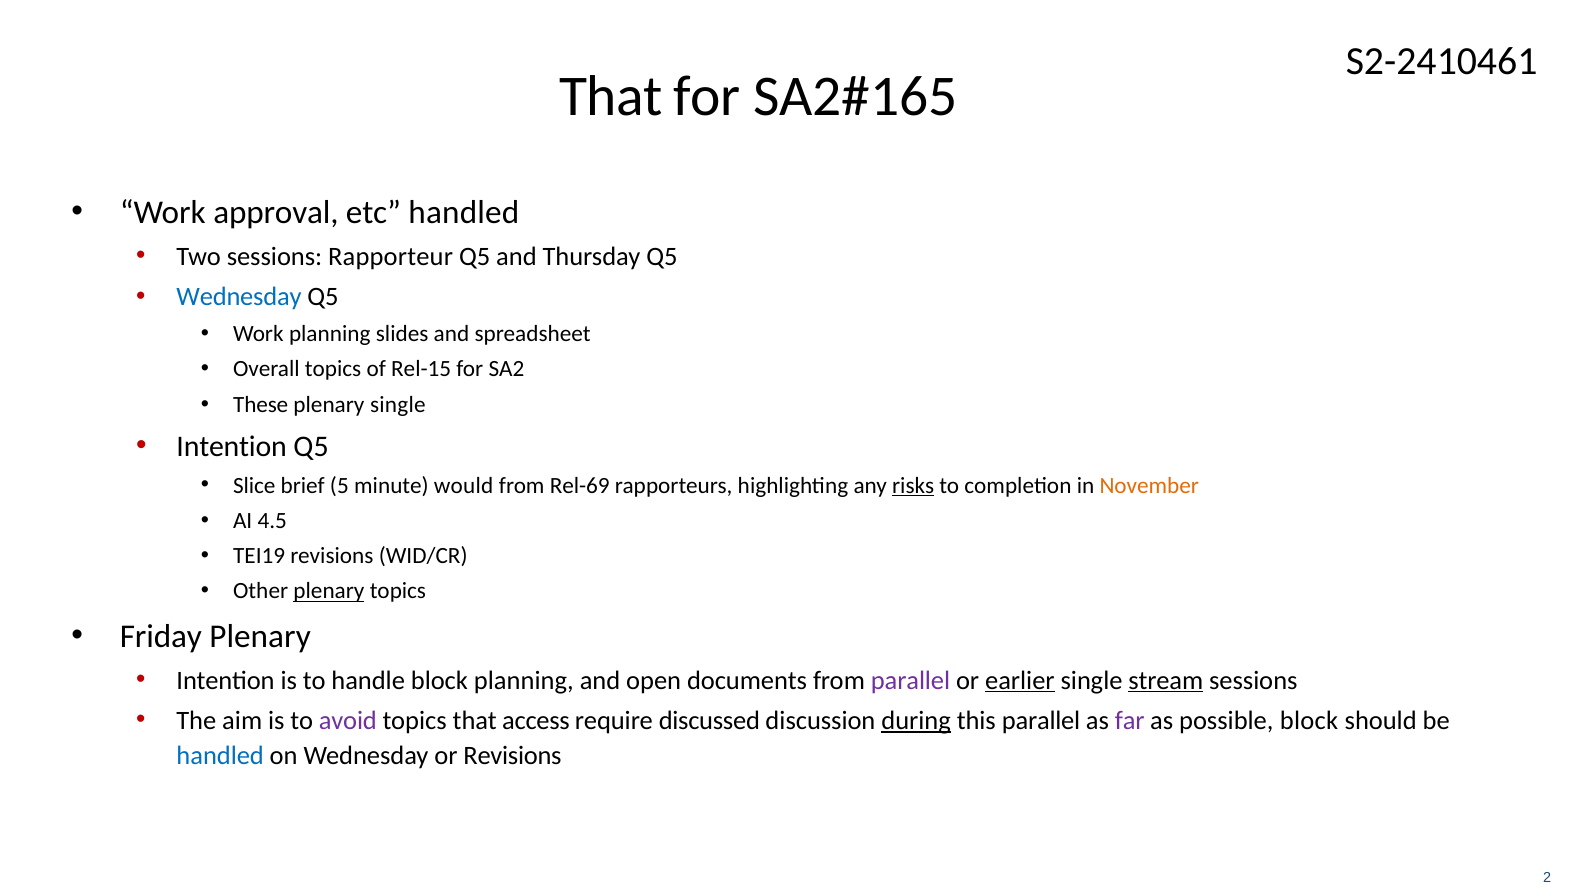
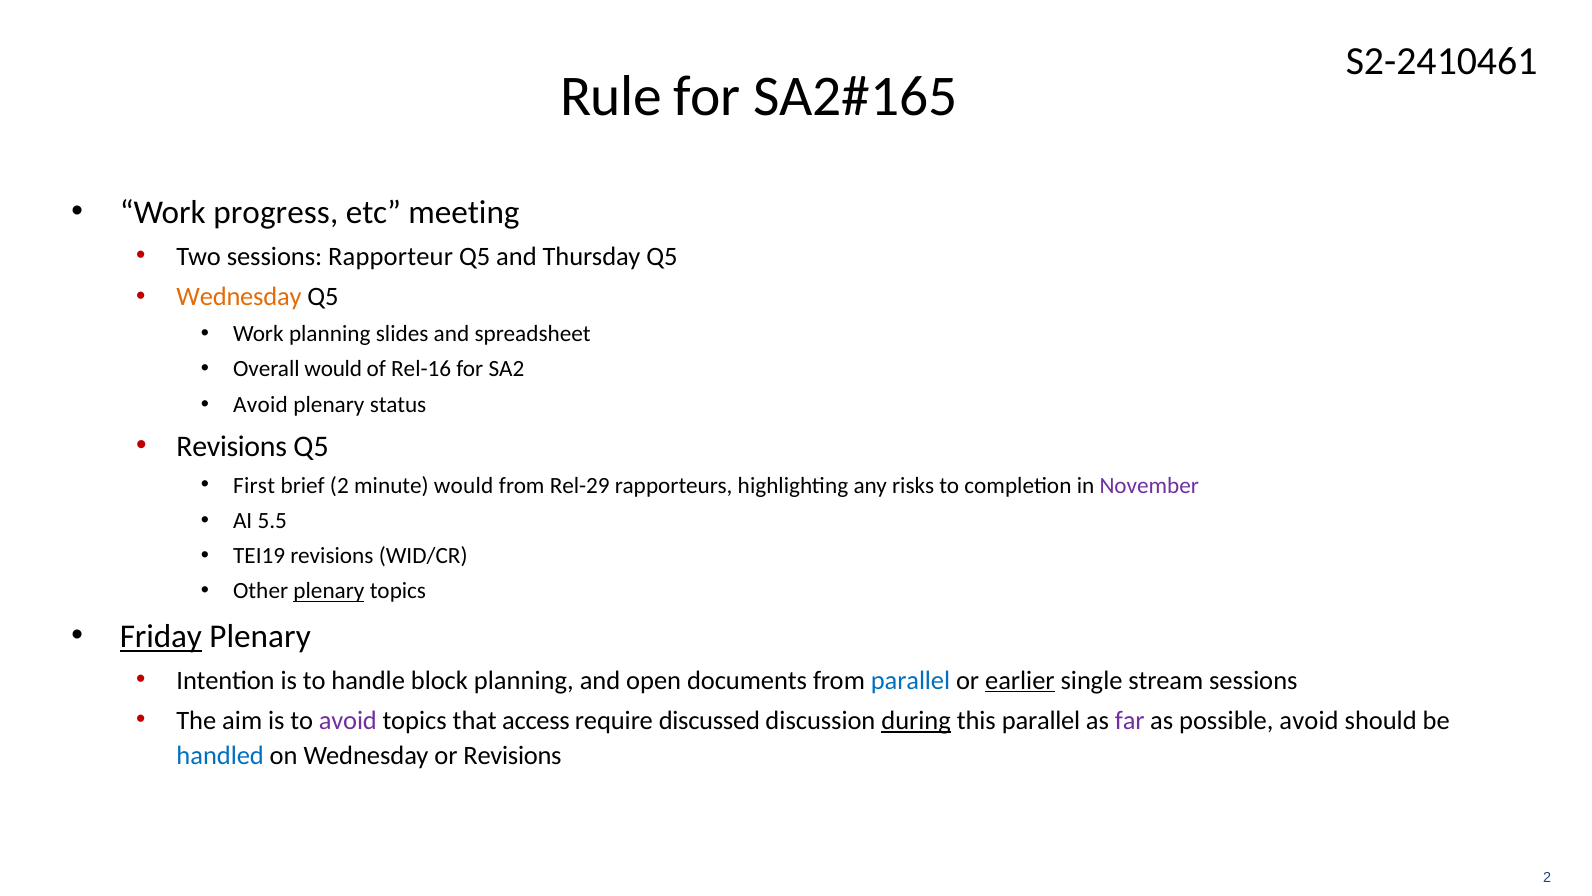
That: That -> Rule (611, 96)
approval: approval -> progress (276, 213)
etc handled: handled -> meeting (464, 213)
Wednesday colour: blue -> orange (239, 297)
Overall topics: topics -> would (333, 369)
Rel-15: Rel-15 -> Rel-16 (421, 369)
These: These -> Avoid (261, 404)
plenary single: single -> status (398, 404)
Intention: Intention -> Revisions (232, 446)
Slice: Slice -> First (254, 485)
brief 5: 5 -> 2 (339, 485)
Rel-69: Rel-69 -> Rel-29 (580, 485)
risks underline: present -> none (913, 485)
November colour: orange -> purple (1149, 485)
4.5: 4.5 -> 5.5 (272, 520)
Friday underline: none -> present (161, 636)
parallel colour: purple -> blue (911, 680)
stream underline: present -> none (1166, 680)
possible block: block -> avoid (1309, 720)
